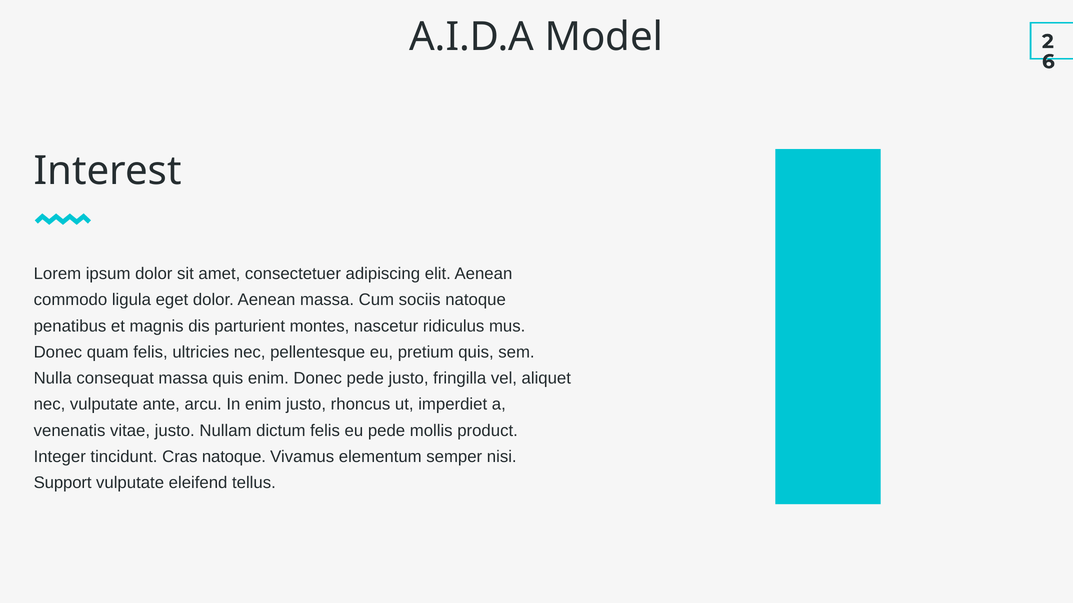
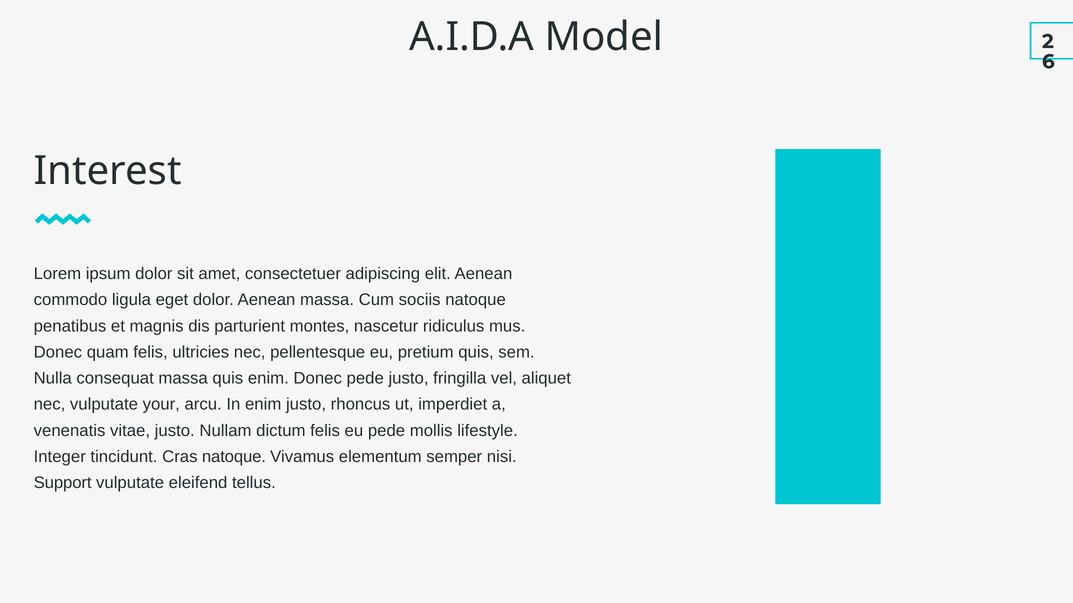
ante: ante -> your (161, 405)
product: product -> lifestyle (488, 431)
